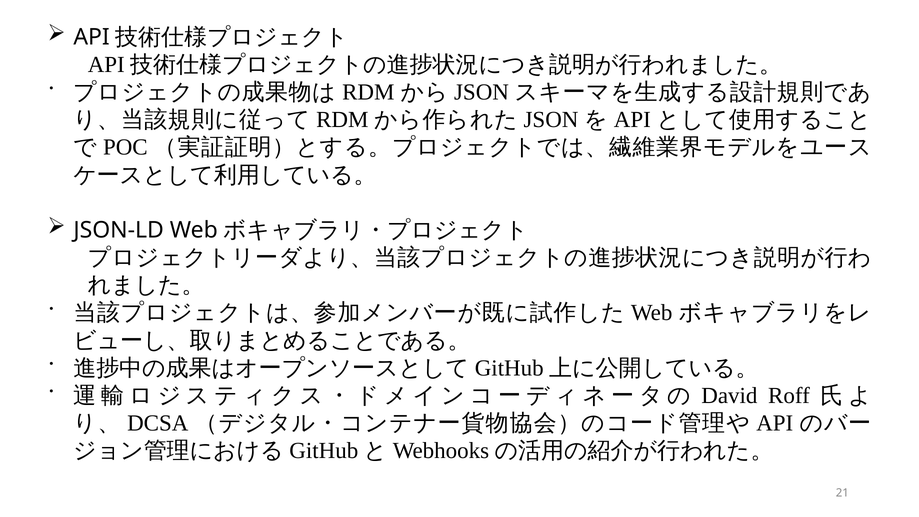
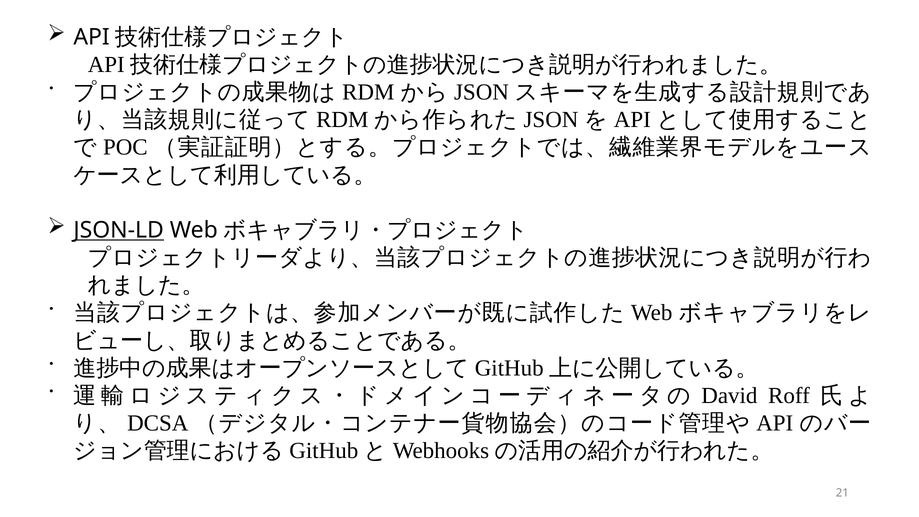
JSON-LD underline: none -> present (119, 230)
